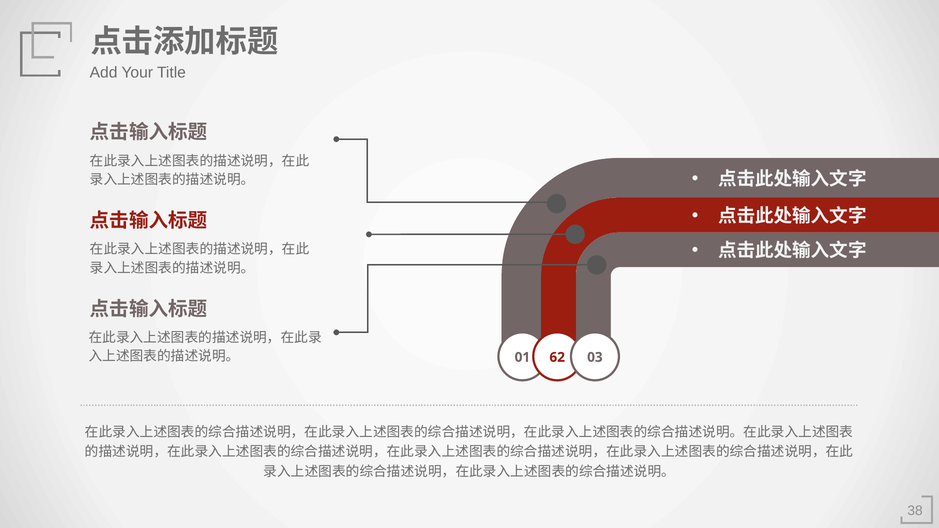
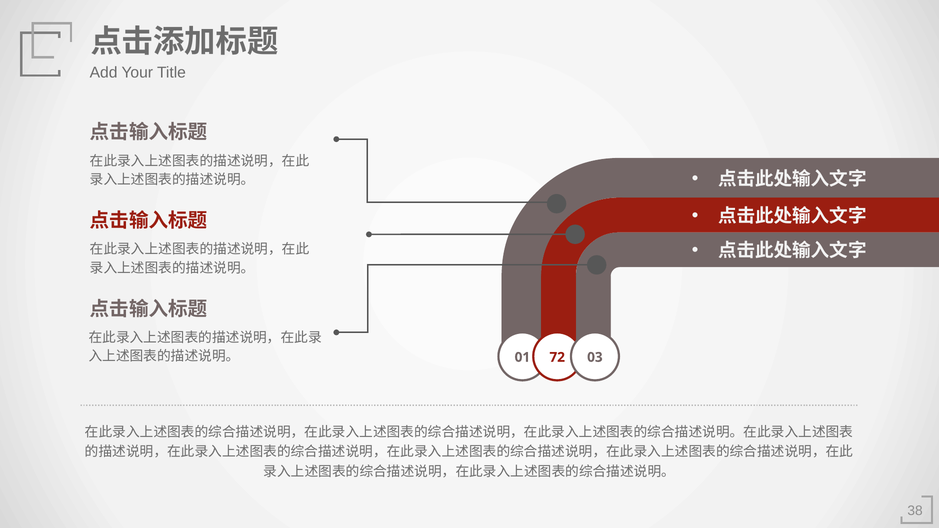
62: 62 -> 72 (557, 357)
